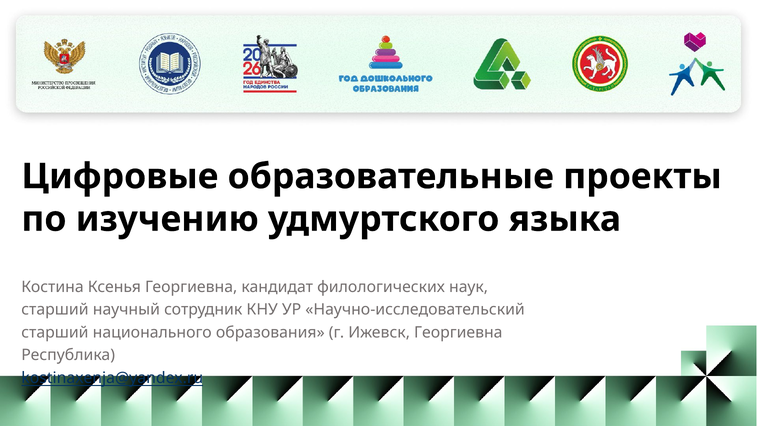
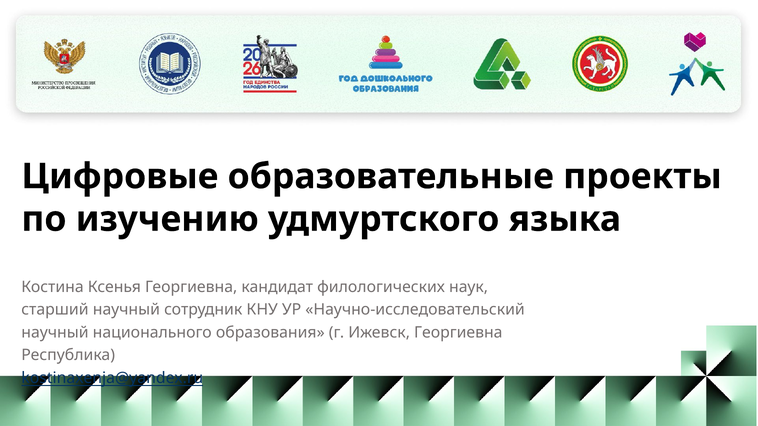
старший: старший -> научный (55, 333)
